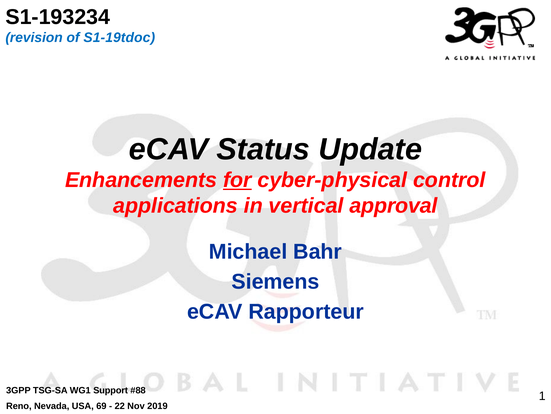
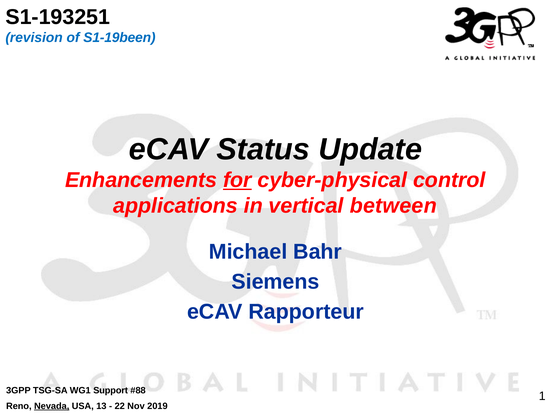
S1-193234: S1-193234 -> S1-193251 (58, 17)
S1-19tdoc: S1-19tdoc -> S1-19been (119, 38)
approval: approval -> between (393, 205)
Nevada underline: none -> present (52, 405)
69: 69 -> 13 (101, 405)
